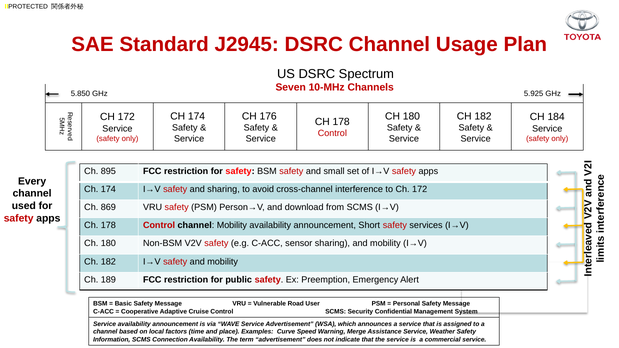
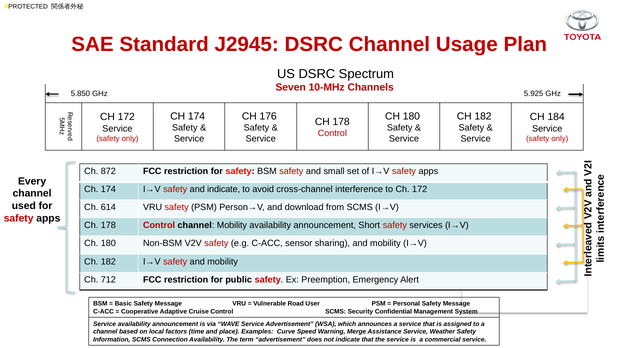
895: 895 -> 872 (108, 172)
and sharing: sharing -> indicate (224, 190)
869: 869 -> 614 (108, 207)
189: 189 -> 712 (108, 280)
